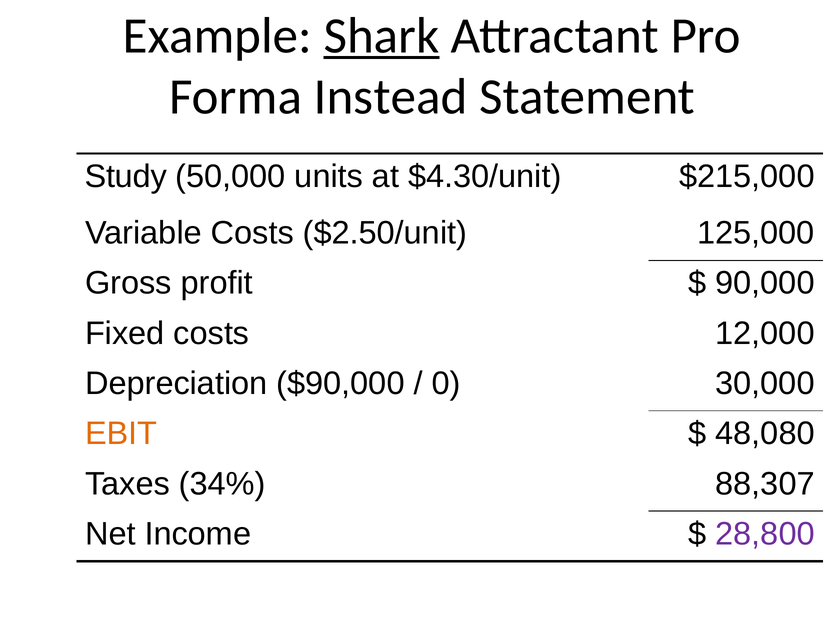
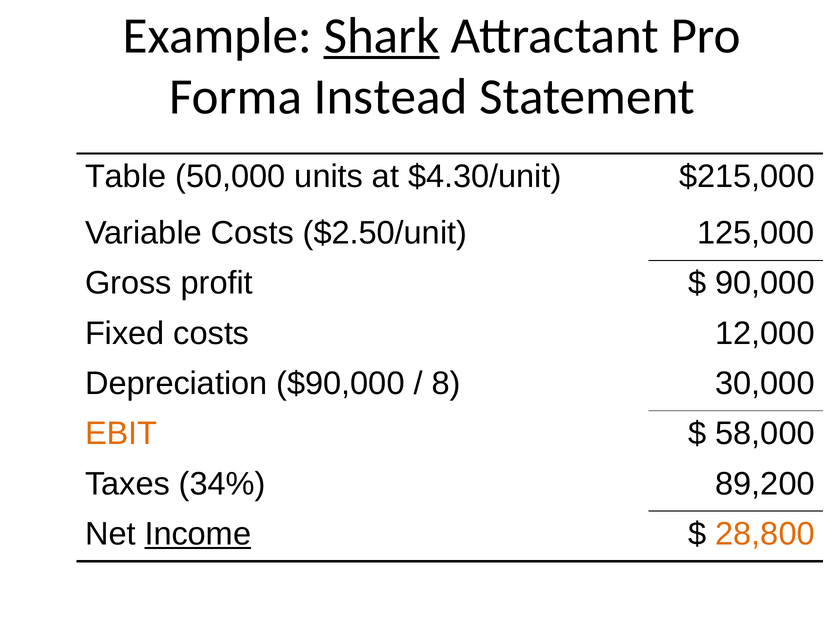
Study: Study -> Table (126, 176)
0: 0 -> 8 (446, 383)
48,080: 48,080 -> 58,000 (765, 433)
88,307: 88,307 -> 89,200 (765, 484)
Income underline: none -> present (198, 534)
28,800 colour: purple -> orange (765, 534)
